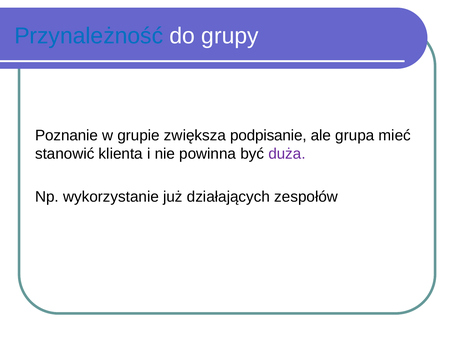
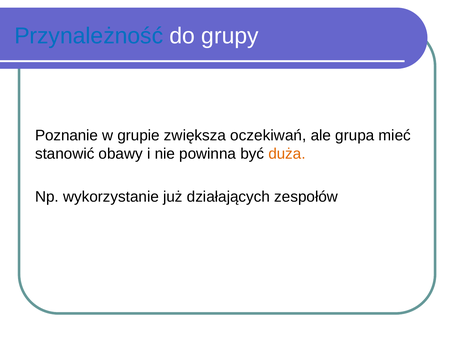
podpisanie: podpisanie -> oczekiwań (268, 135)
klienta: klienta -> obawy (121, 154)
duża colour: purple -> orange (287, 154)
